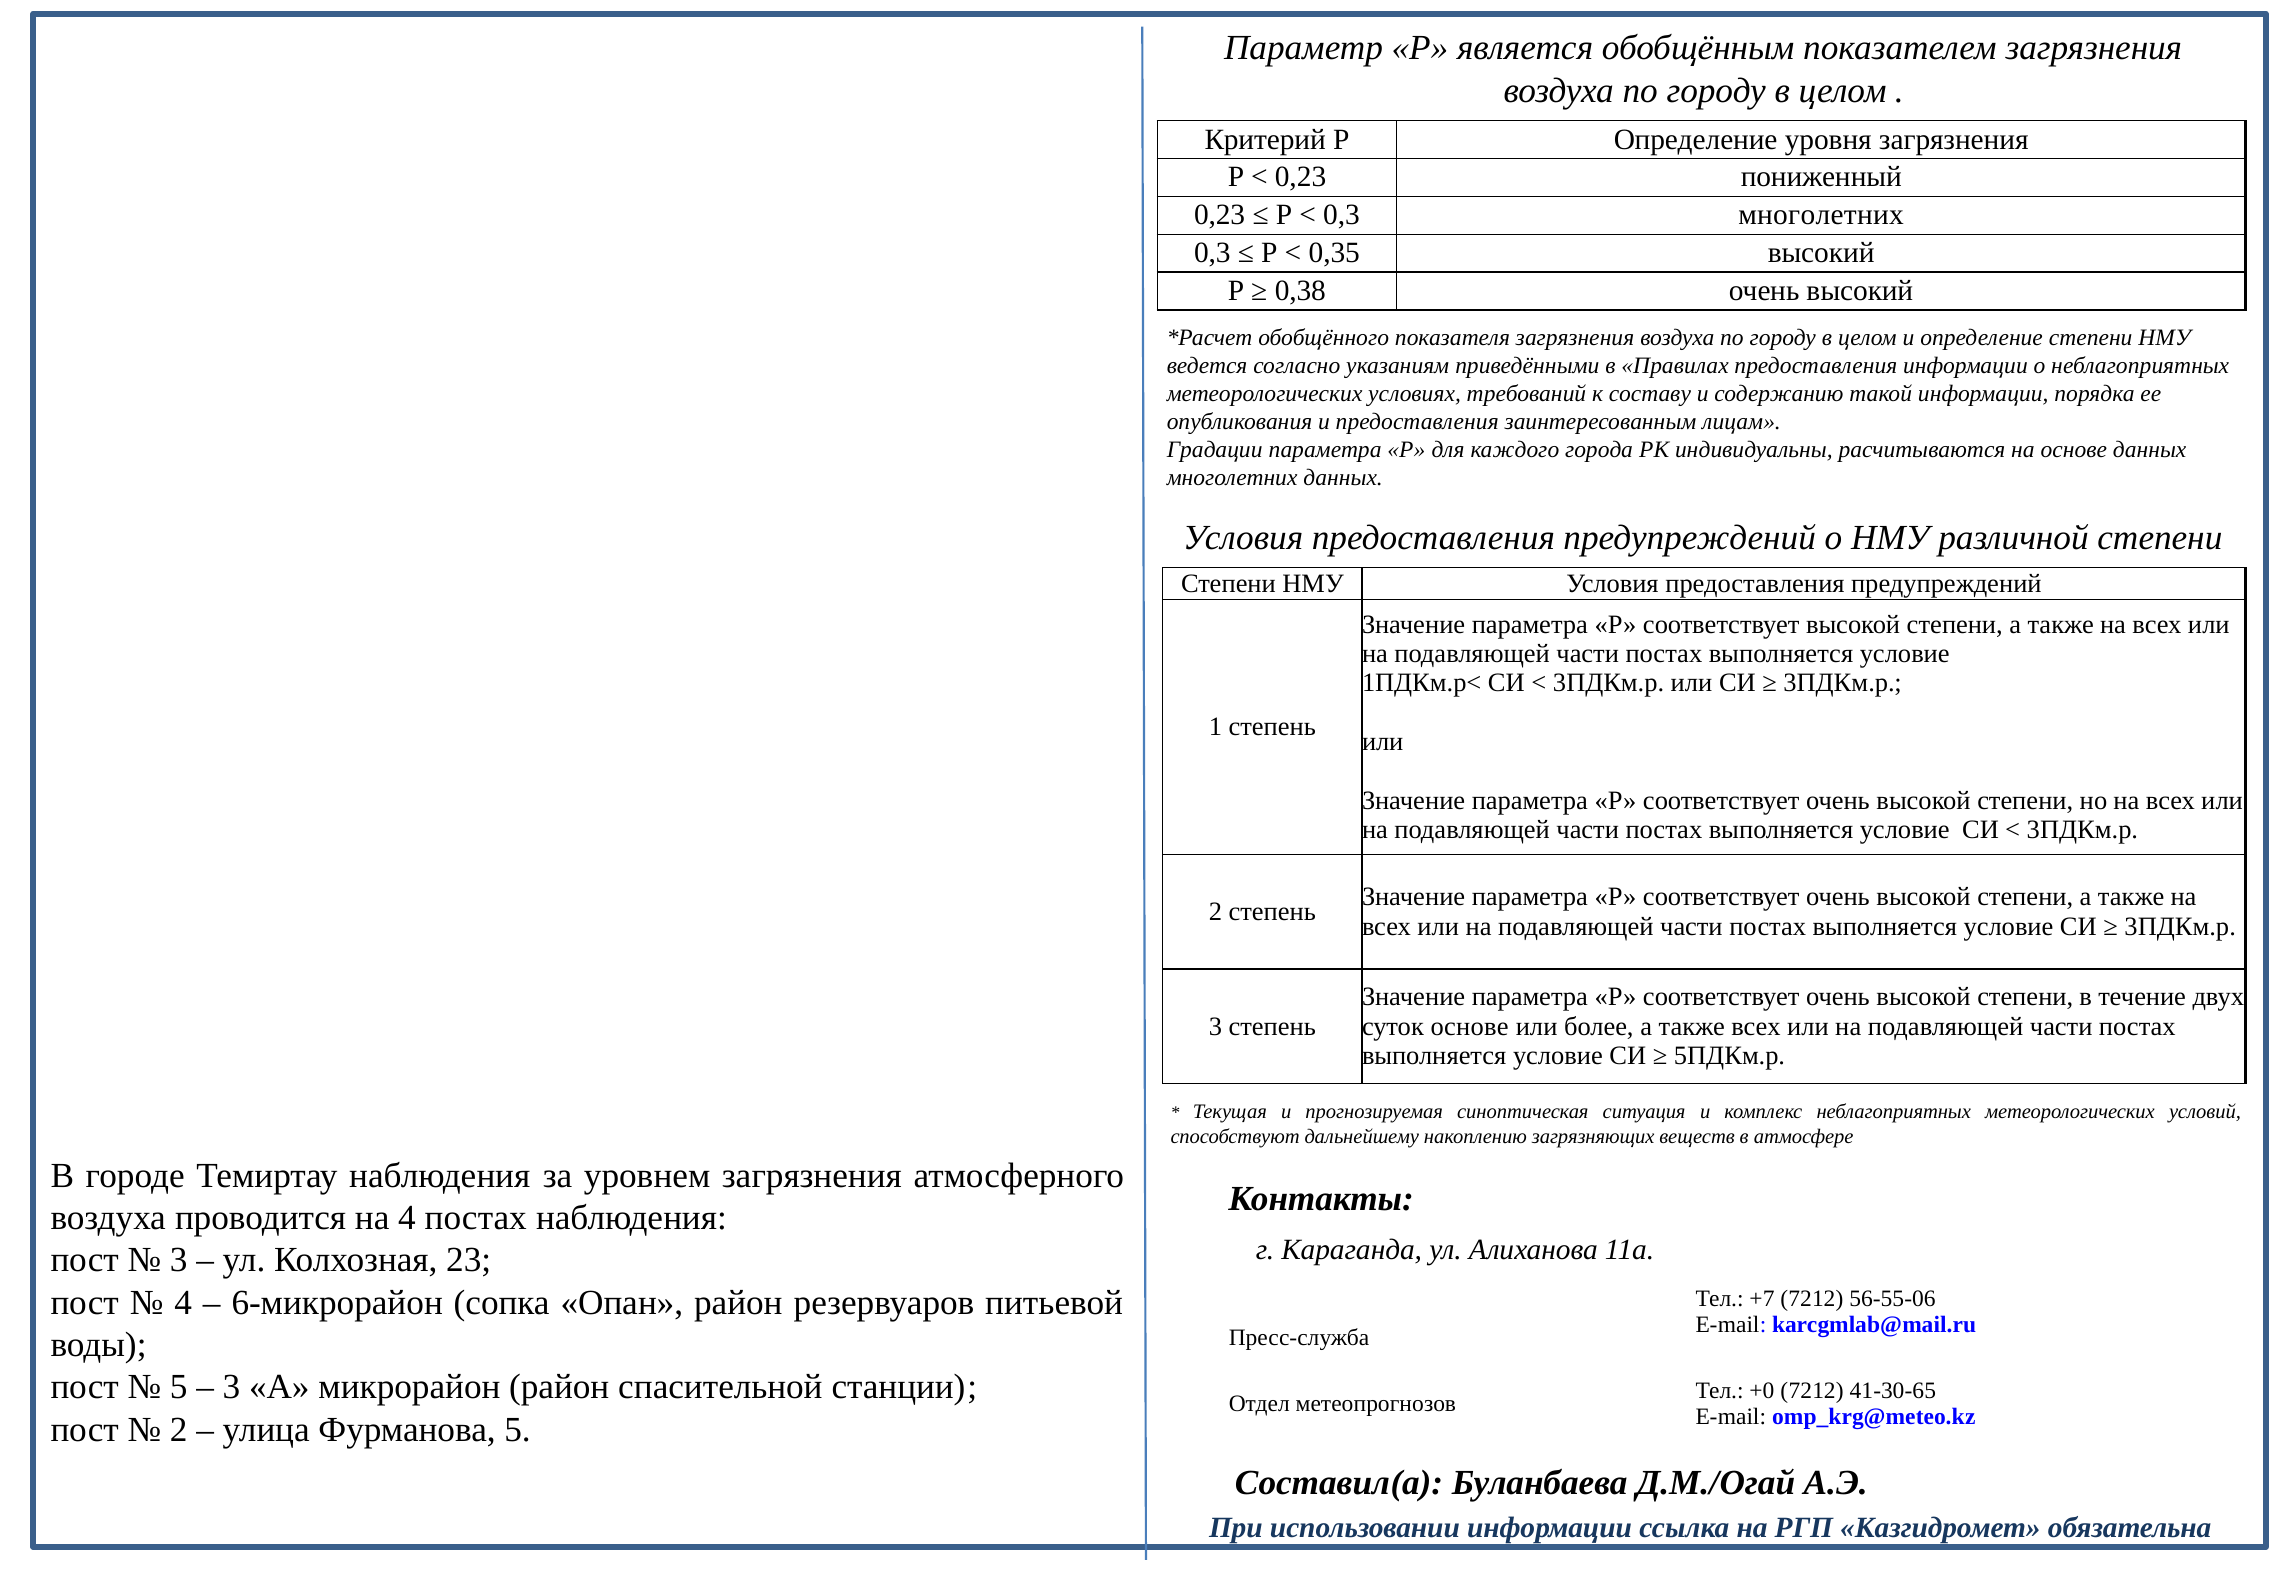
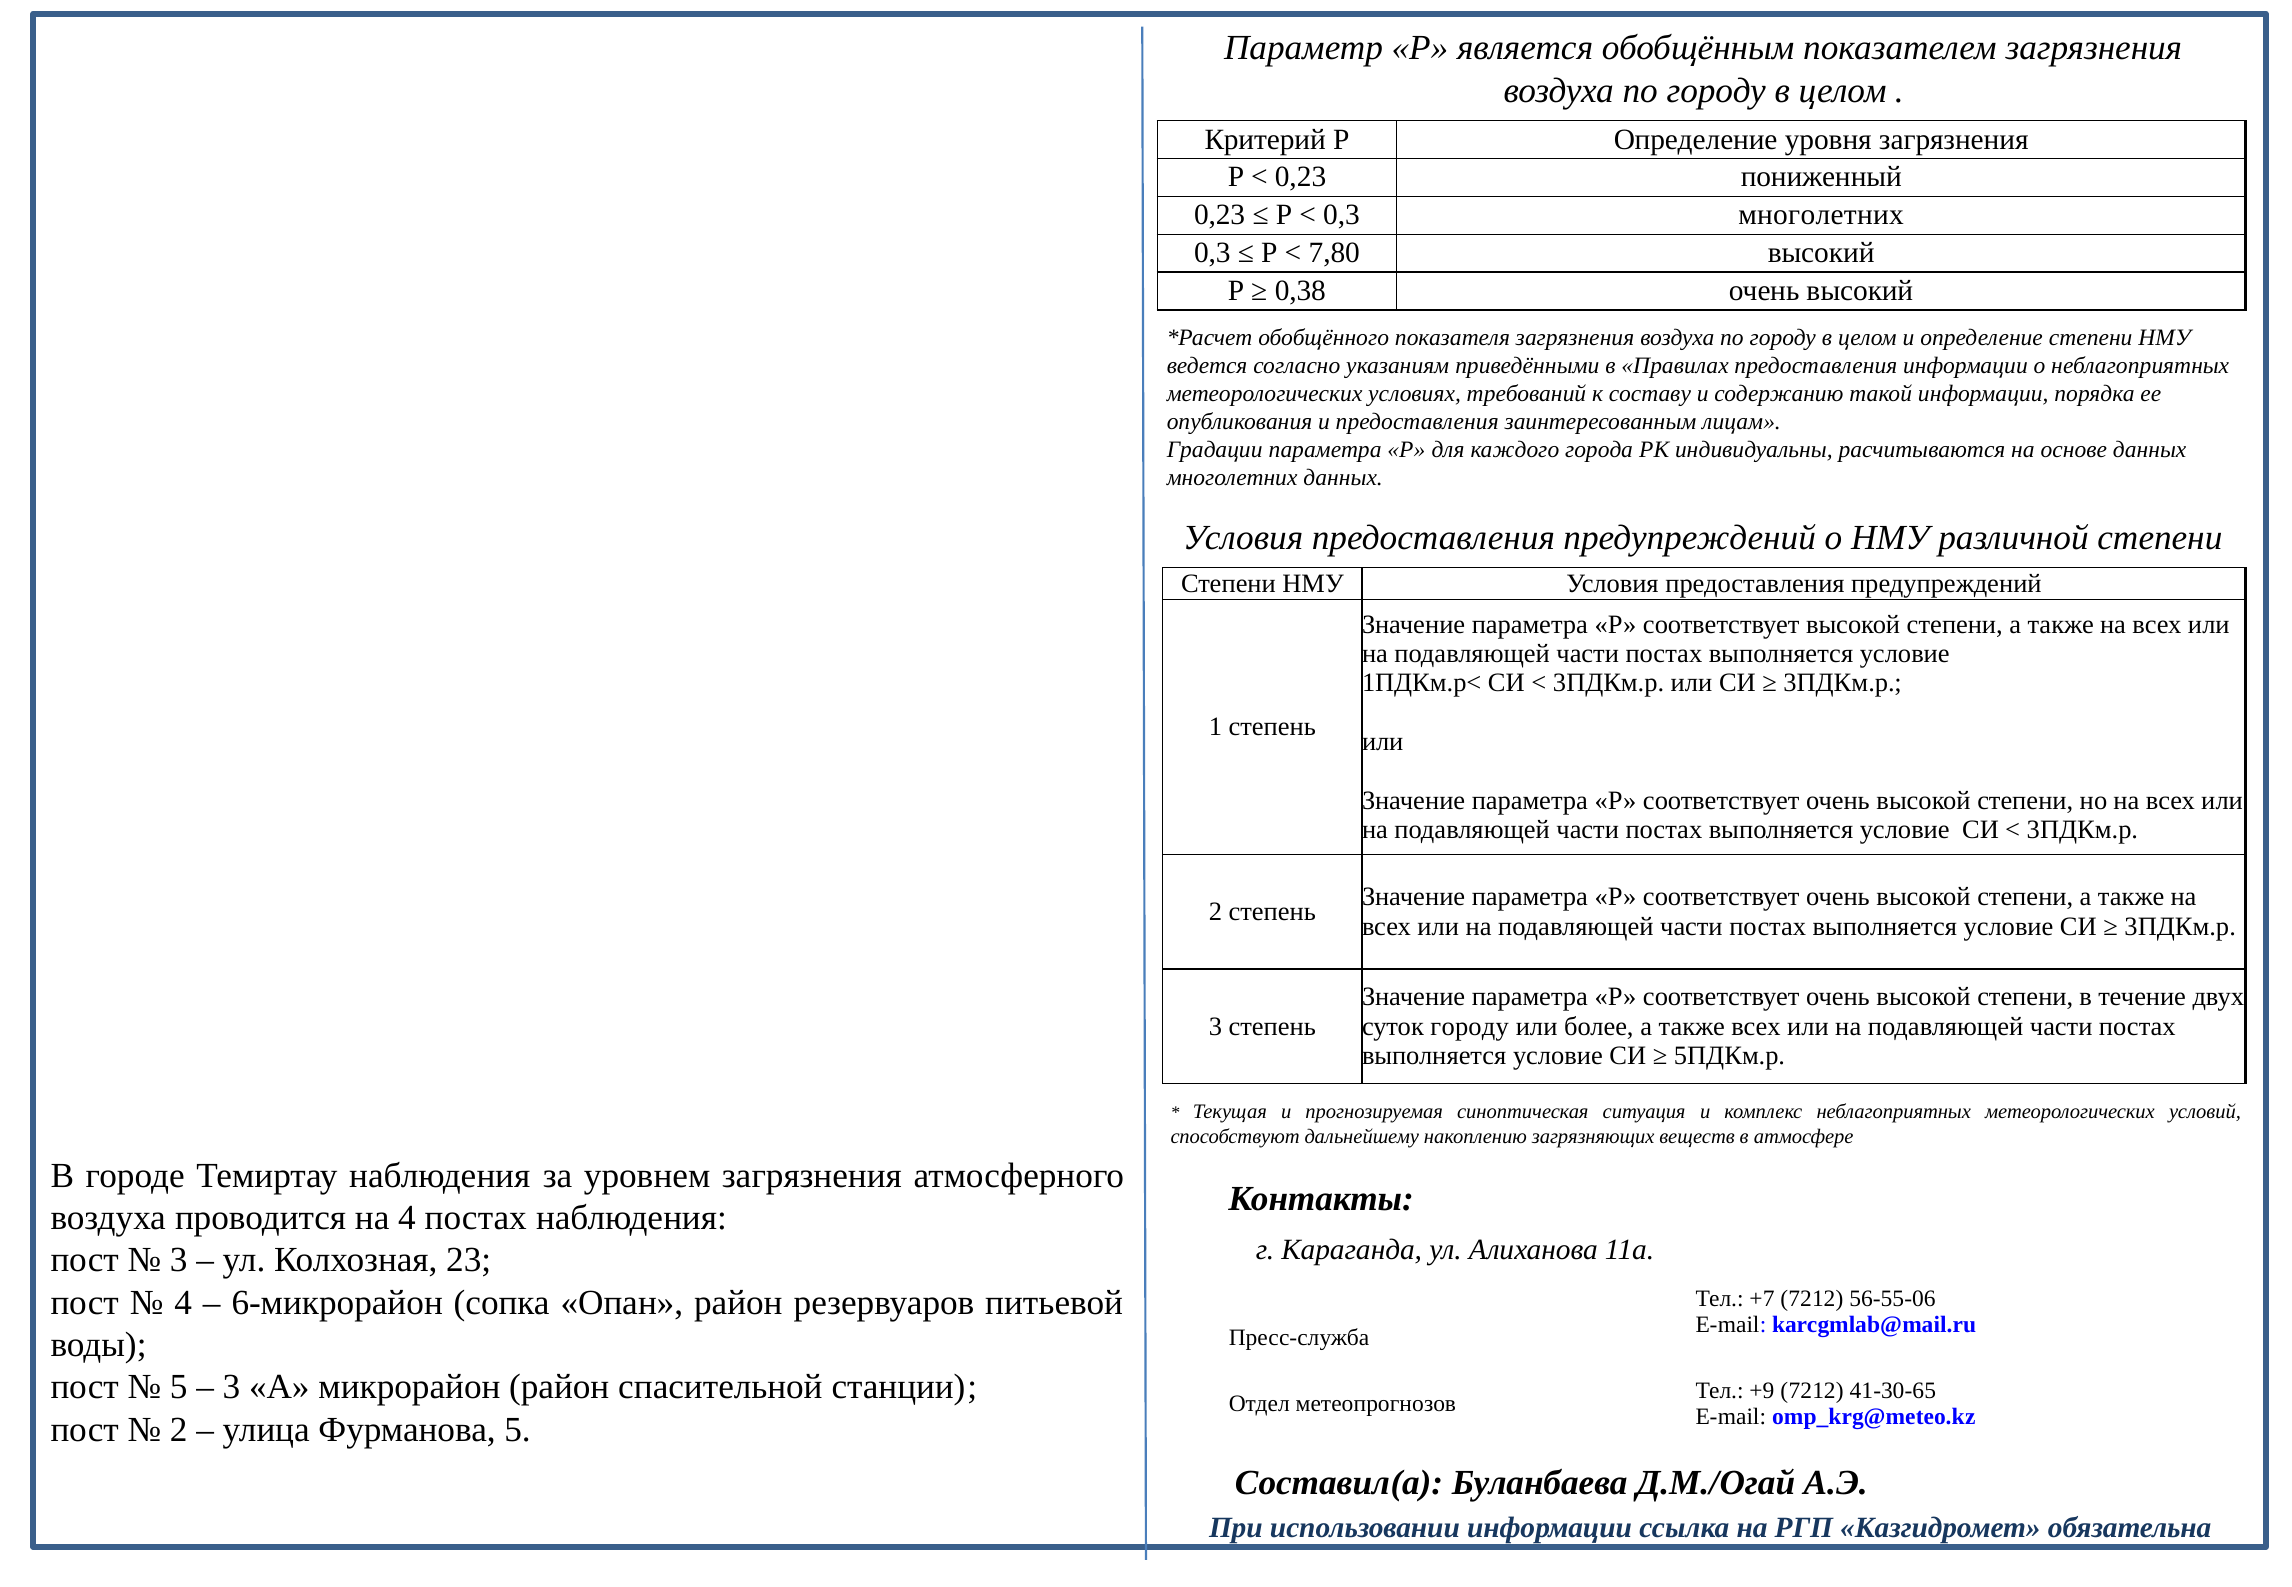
0,35: 0,35 -> 7,80 (1334, 253)
суток основе: основе -> городу (1470, 1026)
+0: +0 -> +9 (1762, 1390)
